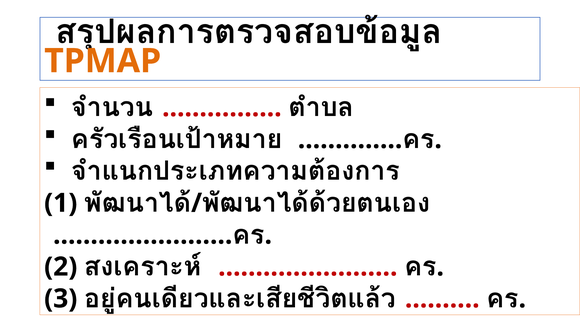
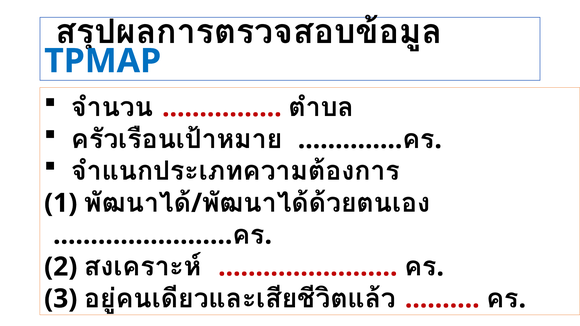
TPMAP colour: orange -> blue (103, 61)
